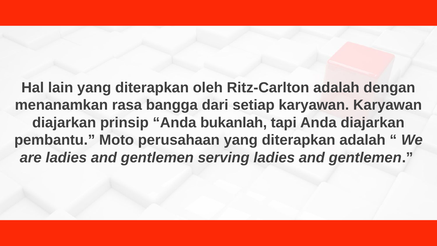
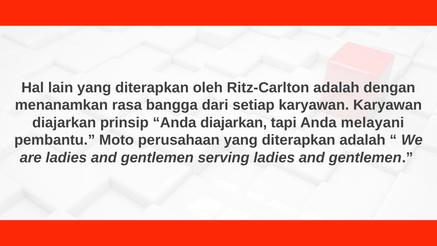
Anda bukanlah: bukanlah -> diajarkan (234, 123)
Anda diajarkan: diajarkan -> melayani (372, 123)
